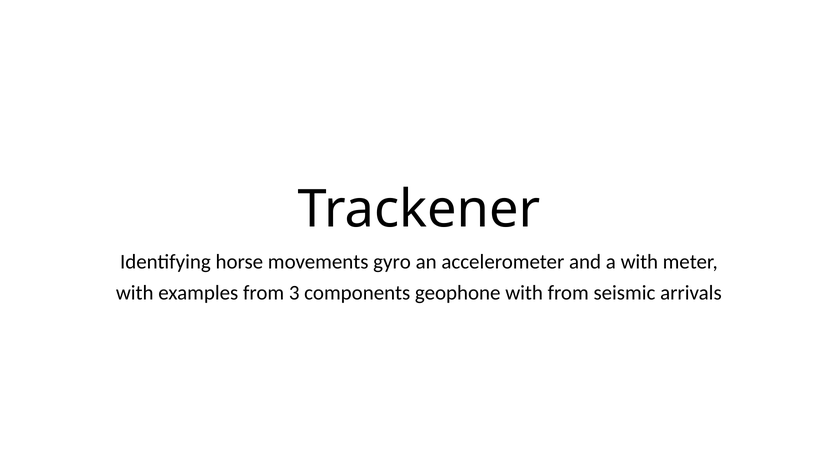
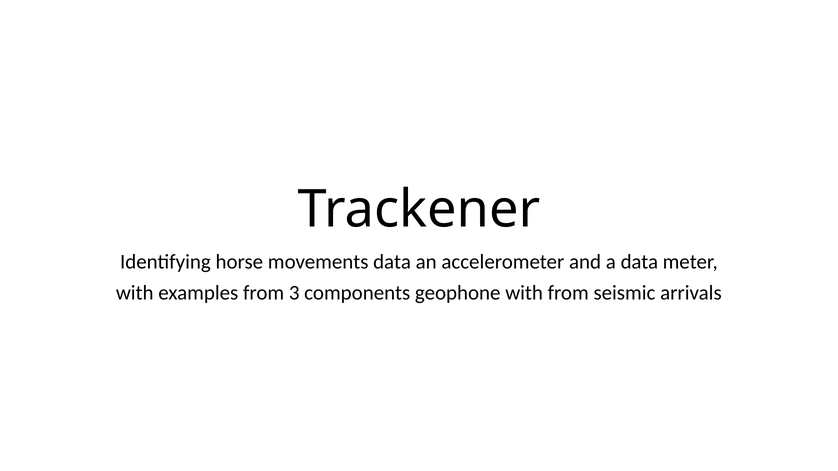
movements gyro: gyro -> data (392, 262)
a with: with -> data (639, 262)
